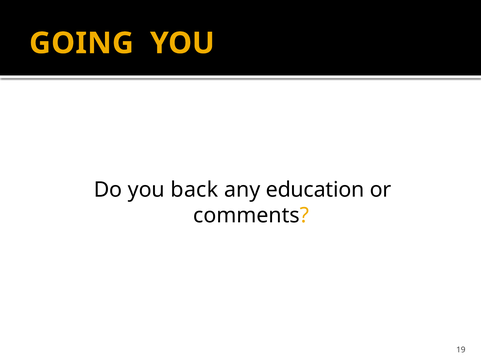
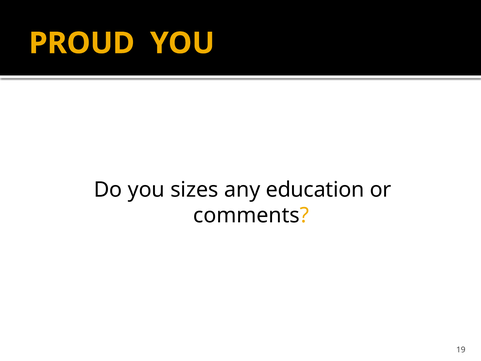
GOING: GOING -> PROUD (82, 43)
back: back -> sizes (194, 189)
